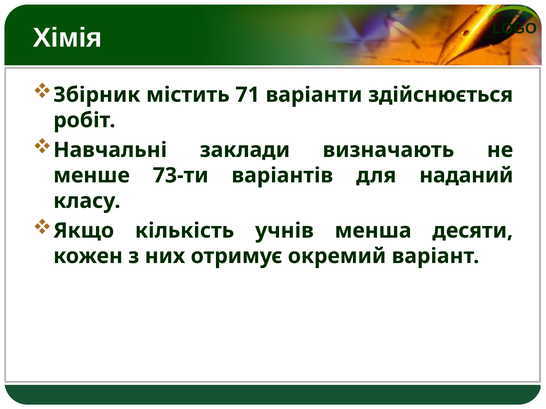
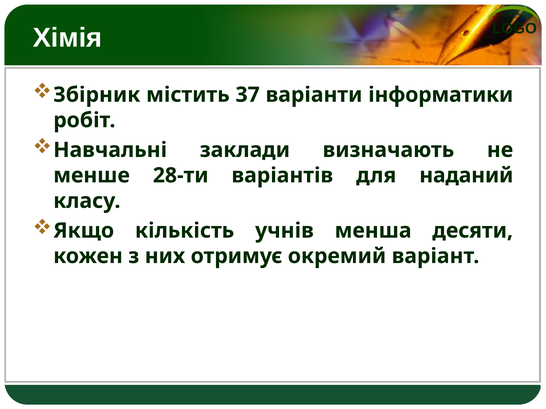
71: 71 -> 37 (248, 95)
здійснюється: здійснюється -> інформатики (441, 95)
73-ти: 73-ти -> 28-ти (181, 176)
